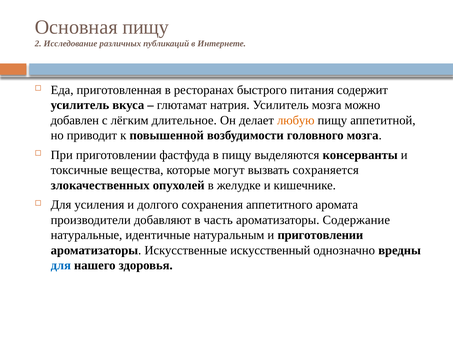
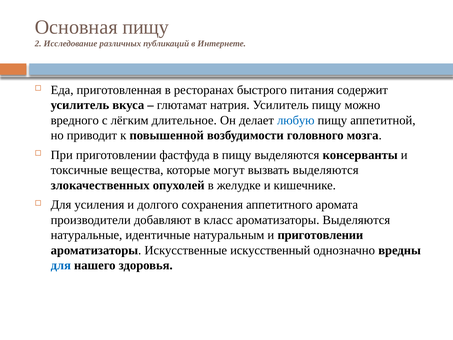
Усилитель мозга: мозга -> пищу (327, 105)
добавлен: добавлен -> вредного (75, 120)
любую colour: orange -> blue (296, 120)
вызвать сохраняется: сохраняется -> выделяются (326, 170)
часть: часть -> класс (218, 220)
ароматизаторы Содержание: Содержание -> Выделяются (356, 220)
